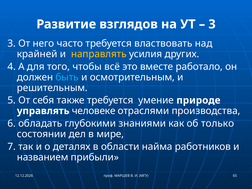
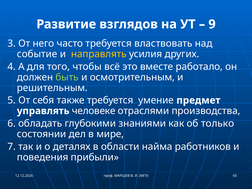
3: 3 -> 9 (212, 24)
крайней: крайней -> событие (37, 54)
быть colour: light blue -> light green (67, 77)
природе: природе -> предмет (198, 100)
названием: названием -> поведения (43, 157)
